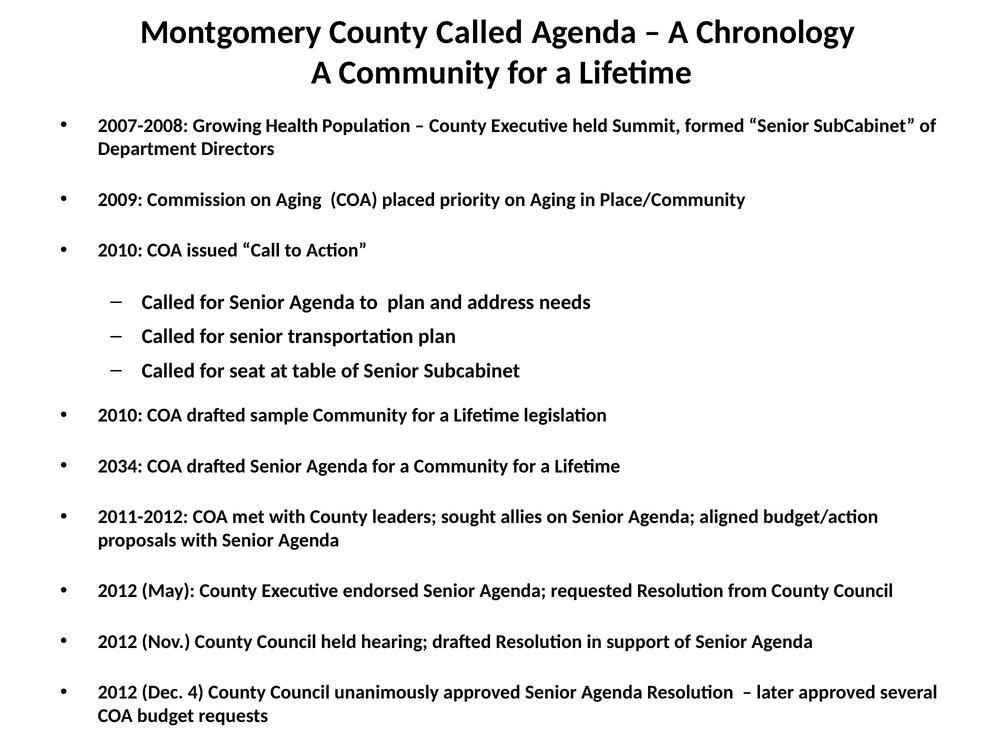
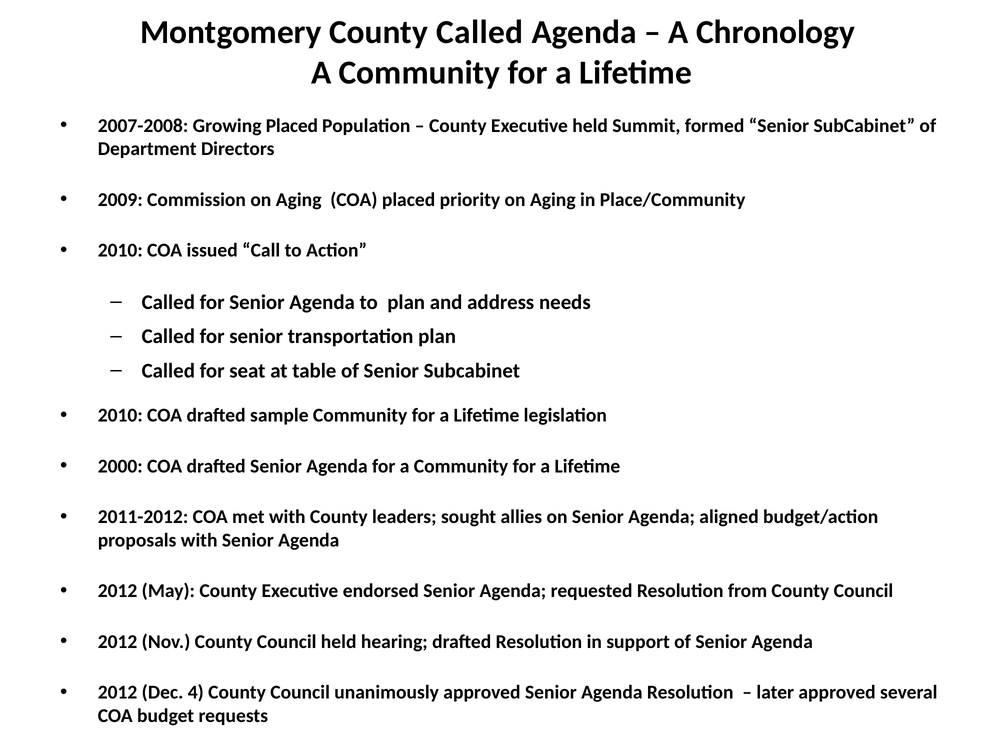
Growing Health: Health -> Placed (292, 126)
2034: 2034 -> 2000 (120, 466)
